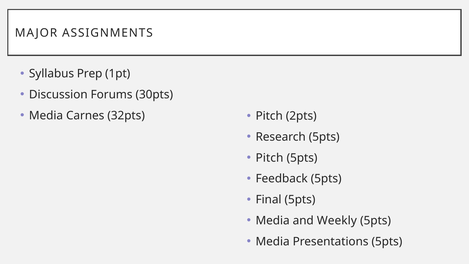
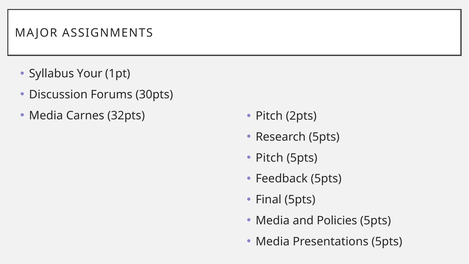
Prep: Prep -> Your (90, 74)
Weekly: Weekly -> Policies (337, 220)
